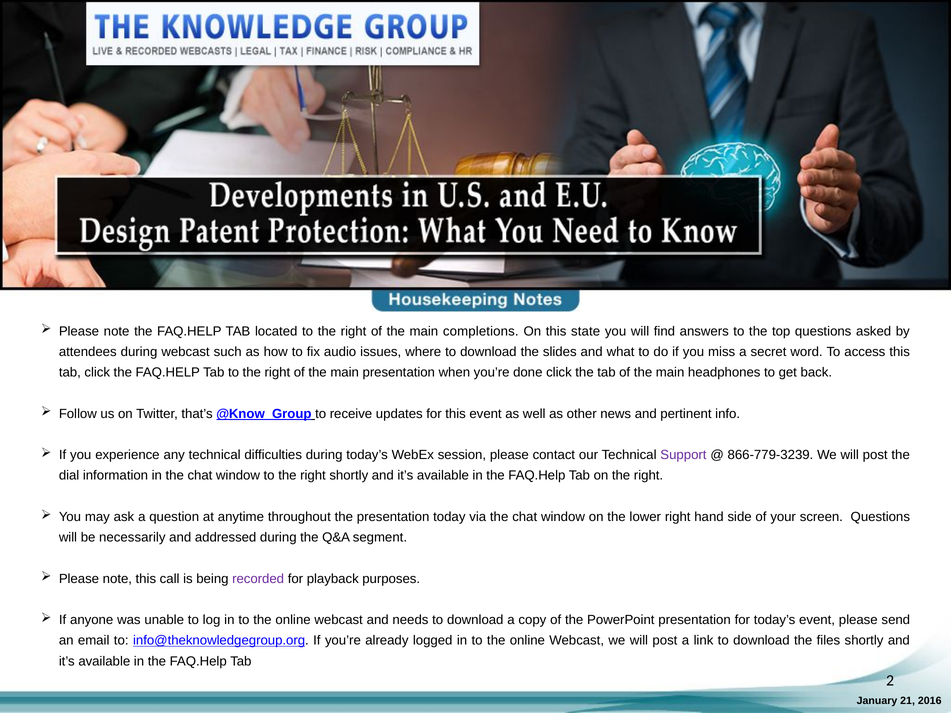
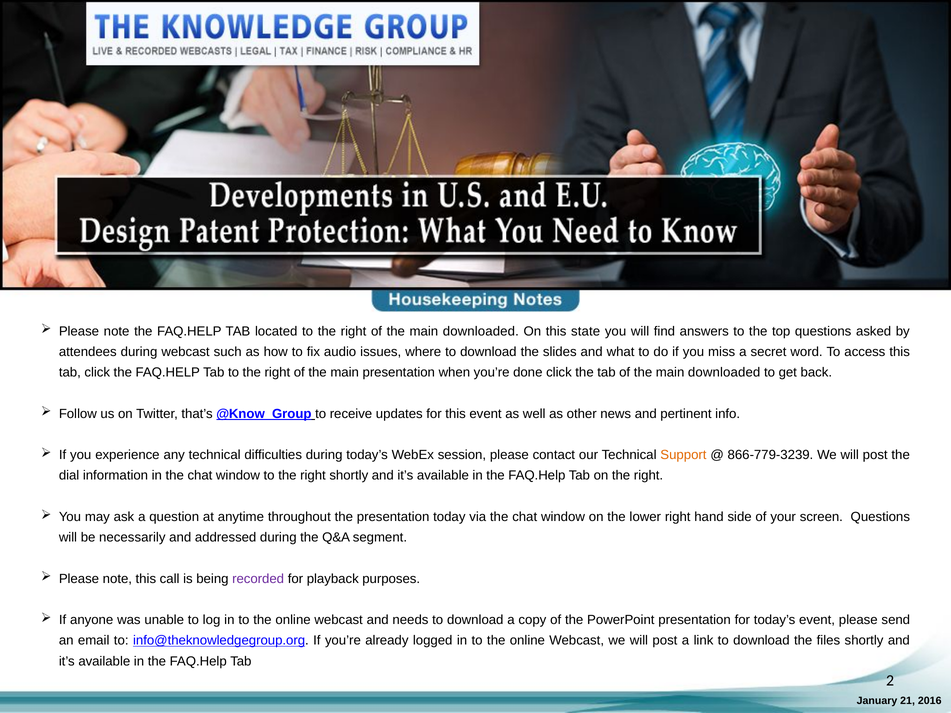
completions: completions -> downloaded (481, 331)
headphones: headphones -> downloaded (724, 373)
Support colour: purple -> orange (683, 455)
